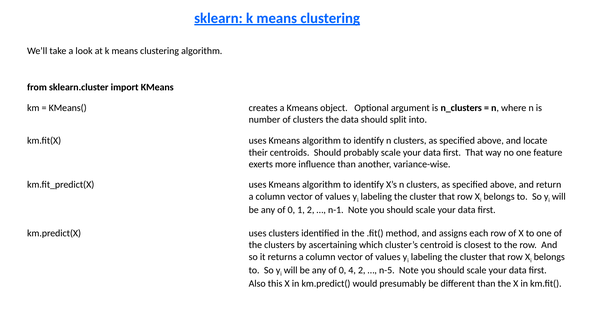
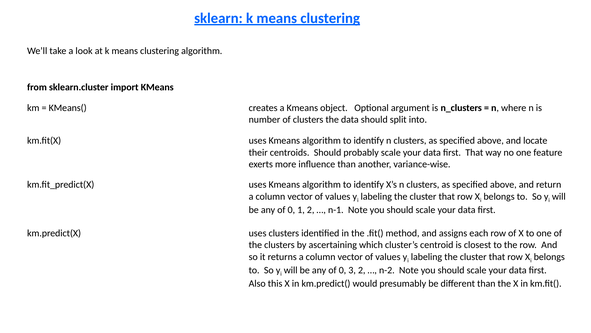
4: 4 -> 3 (352, 270)
n-5: n-5 -> n-2 (387, 270)
